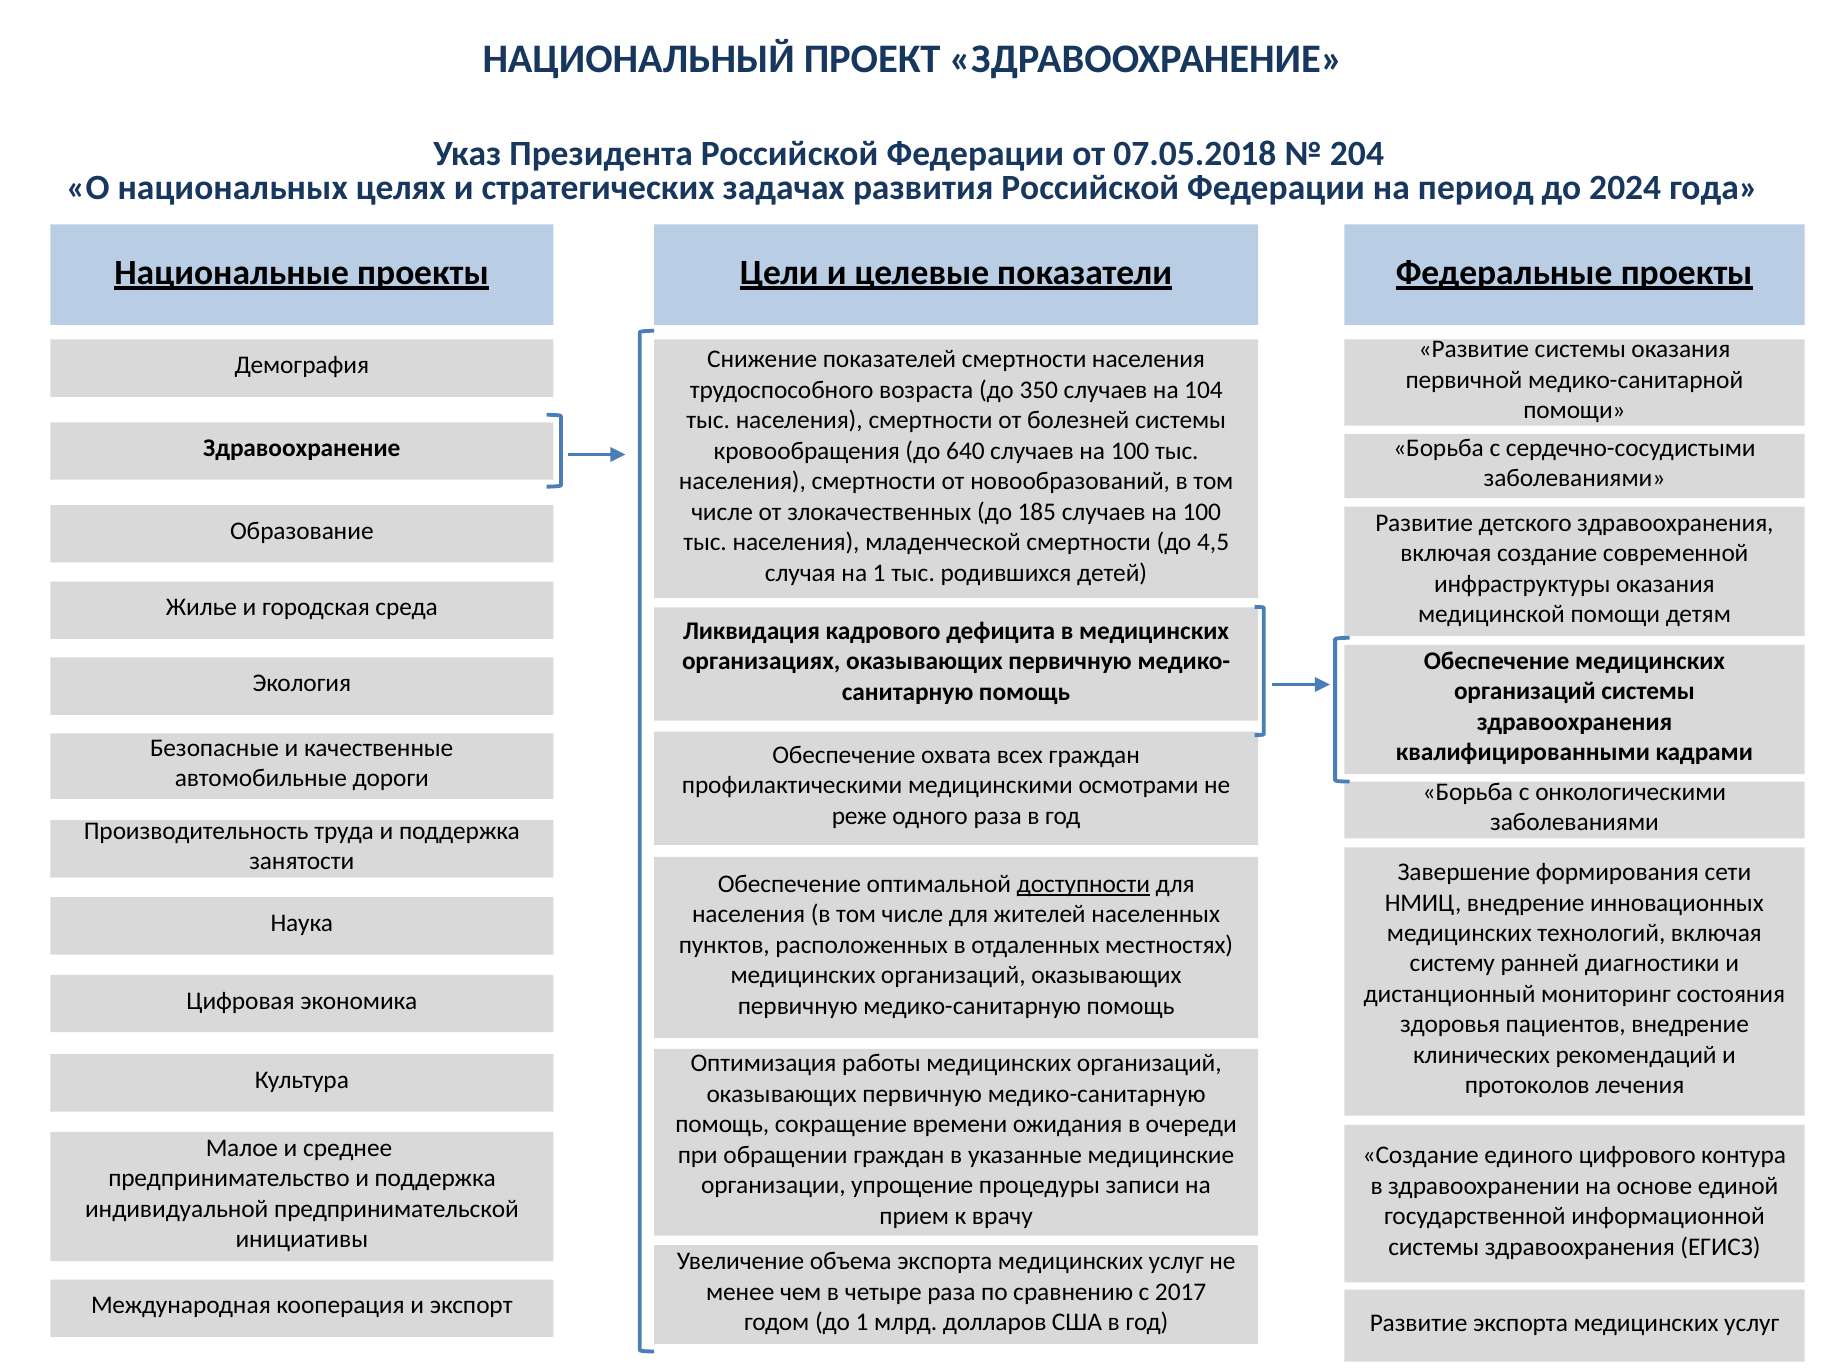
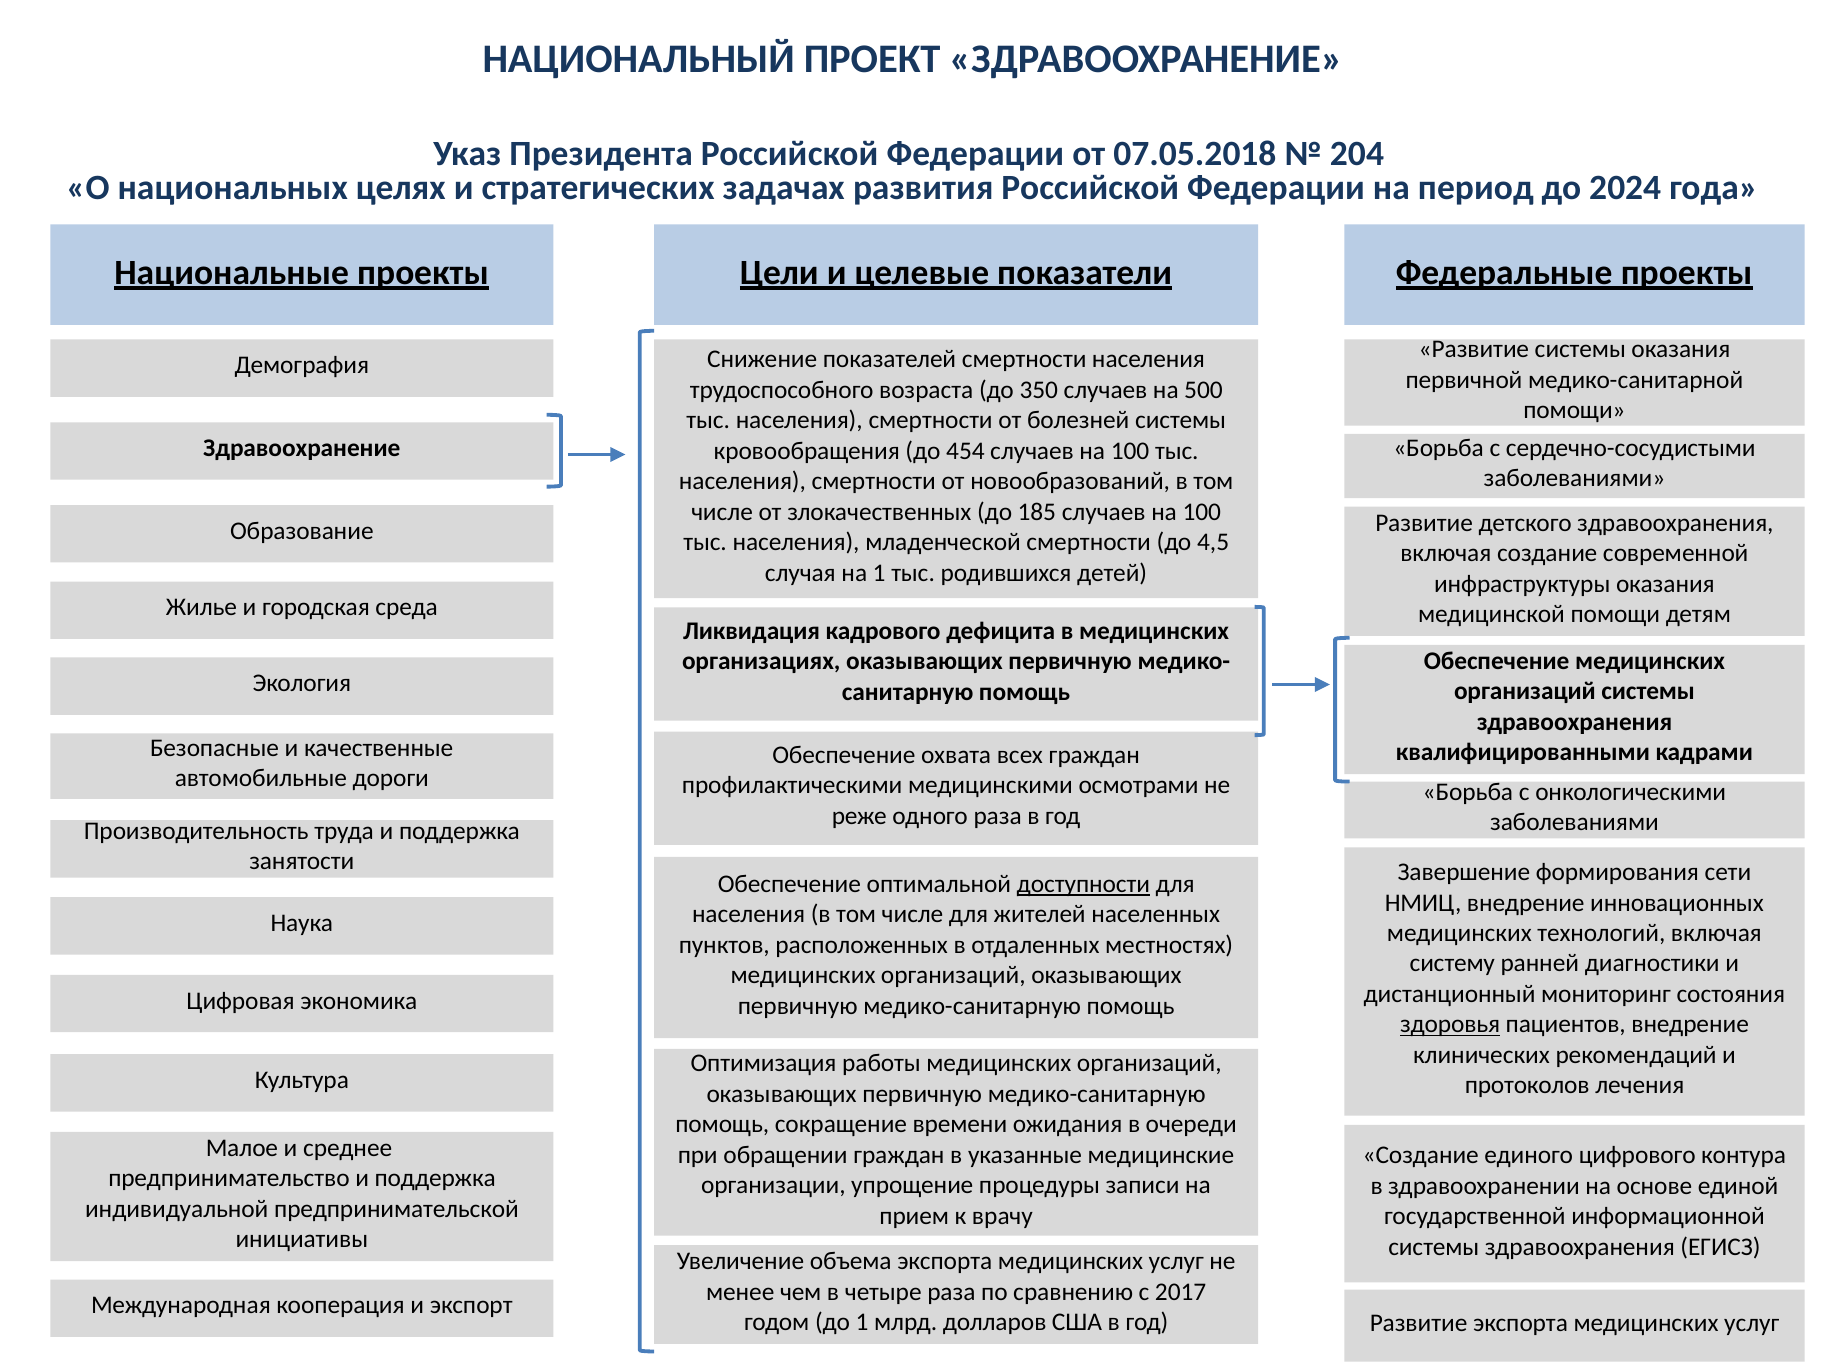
104: 104 -> 500 (1203, 390)
640: 640 -> 454 (965, 451)
здоровья underline: none -> present (1450, 1025)
